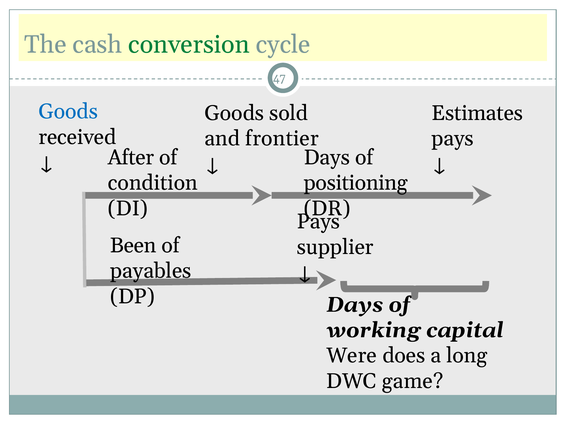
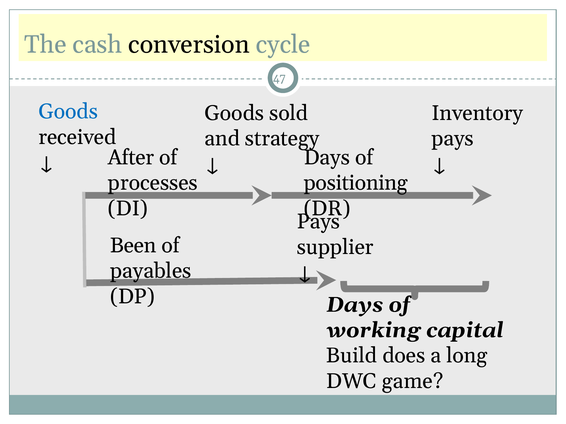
conversion colour: green -> black (189, 45)
Estimates: Estimates -> Inventory (477, 113)
and frontier: frontier -> strategy (282, 139)
condition: condition -> processes (153, 183)
Were: Were -> Build (352, 356)
